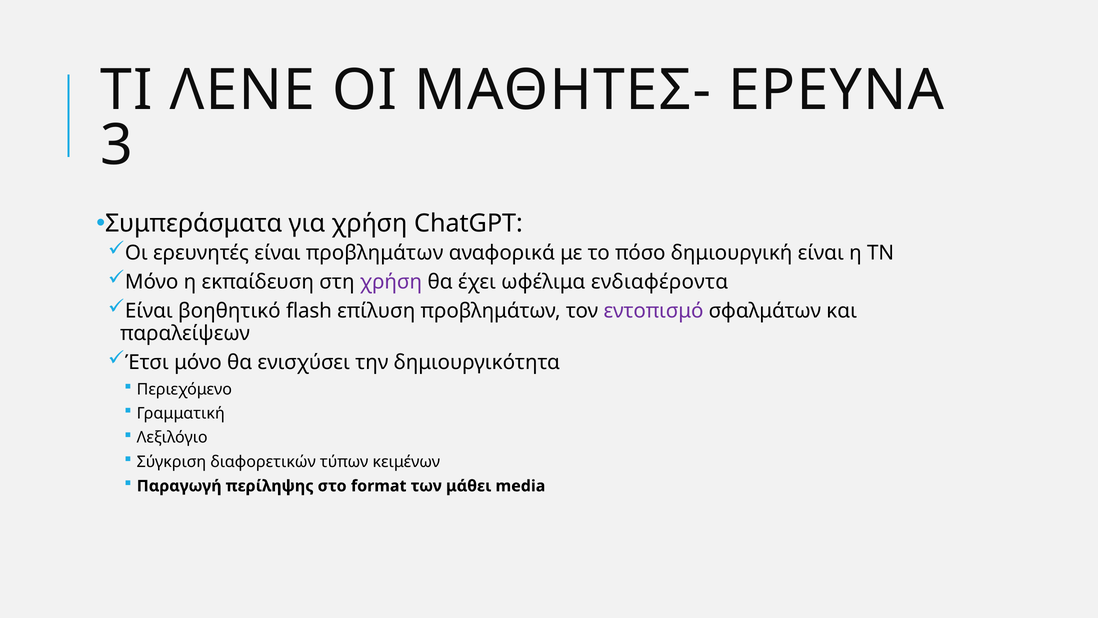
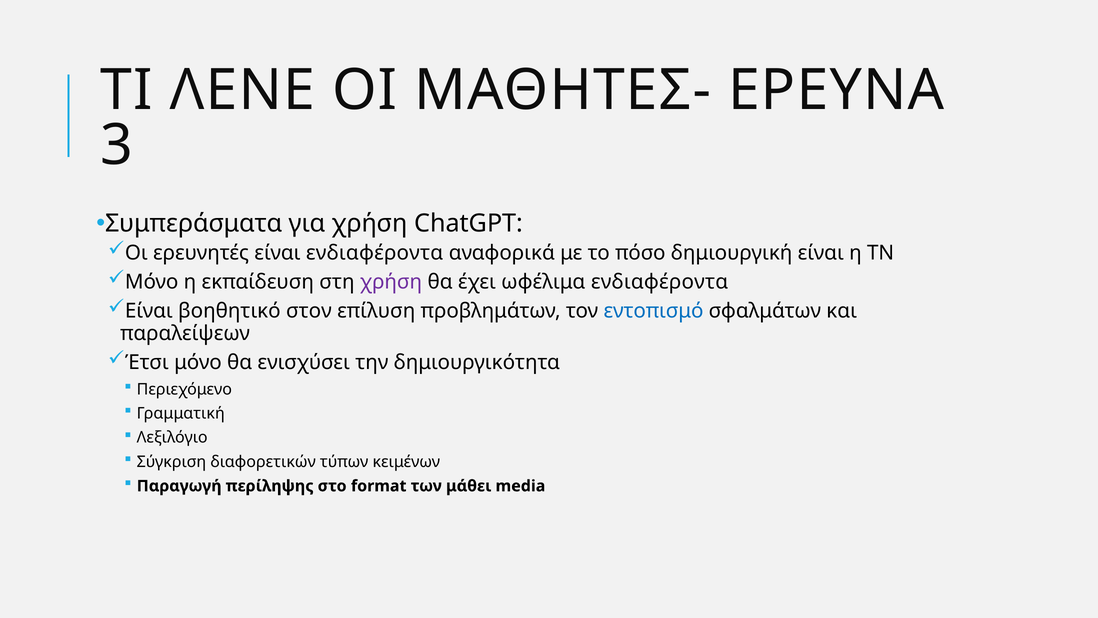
είναι προβλημάτων: προβλημάτων -> ενδιαφέροντα (375, 253)
flash: flash -> στον (309, 311)
εντοπισμό colour: purple -> blue (654, 311)
